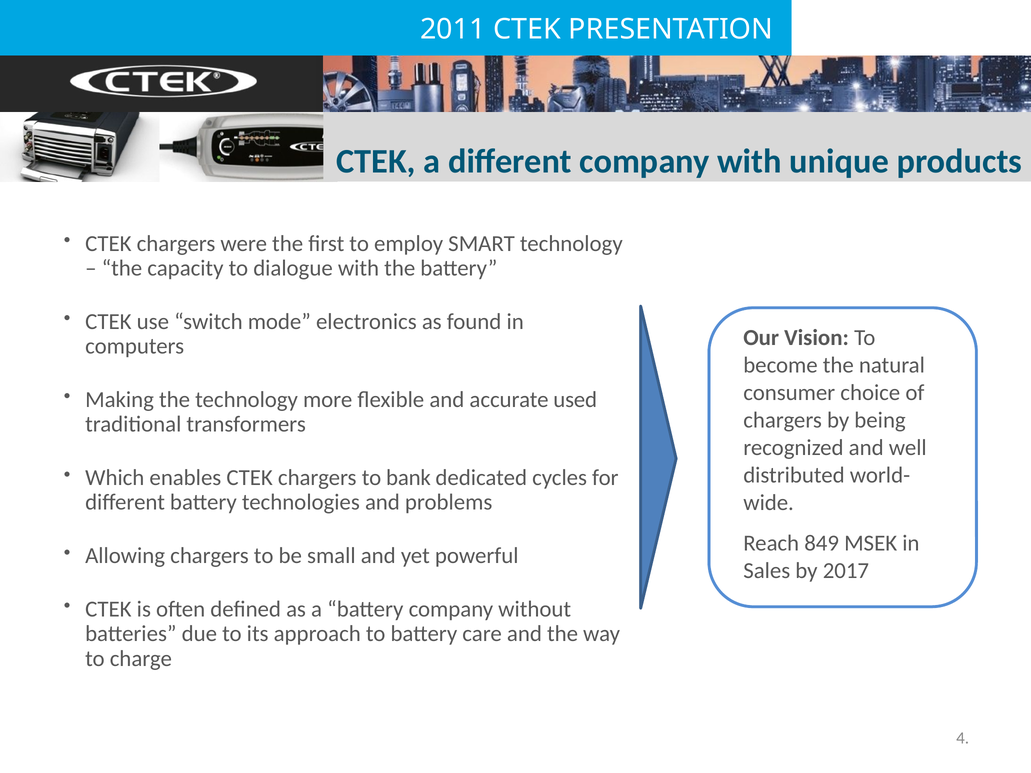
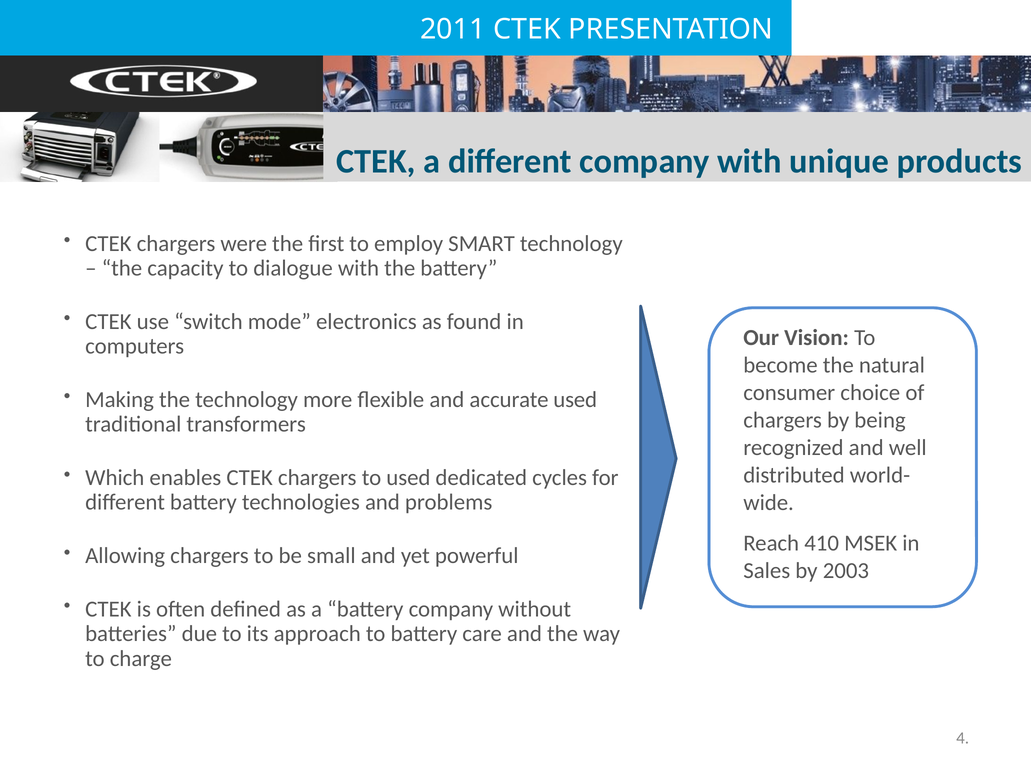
to bank: bank -> used (408, 478)
849: 849 -> 410 (822, 543)
2017: 2017 -> 2003 (846, 571)
